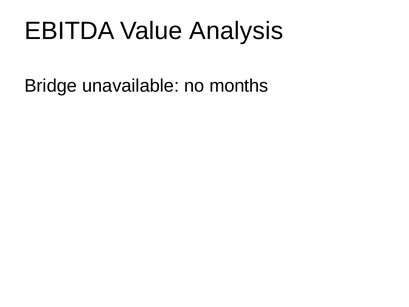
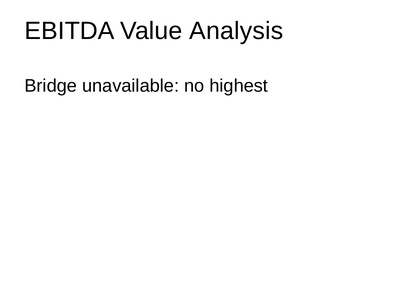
months: months -> highest (239, 86)
